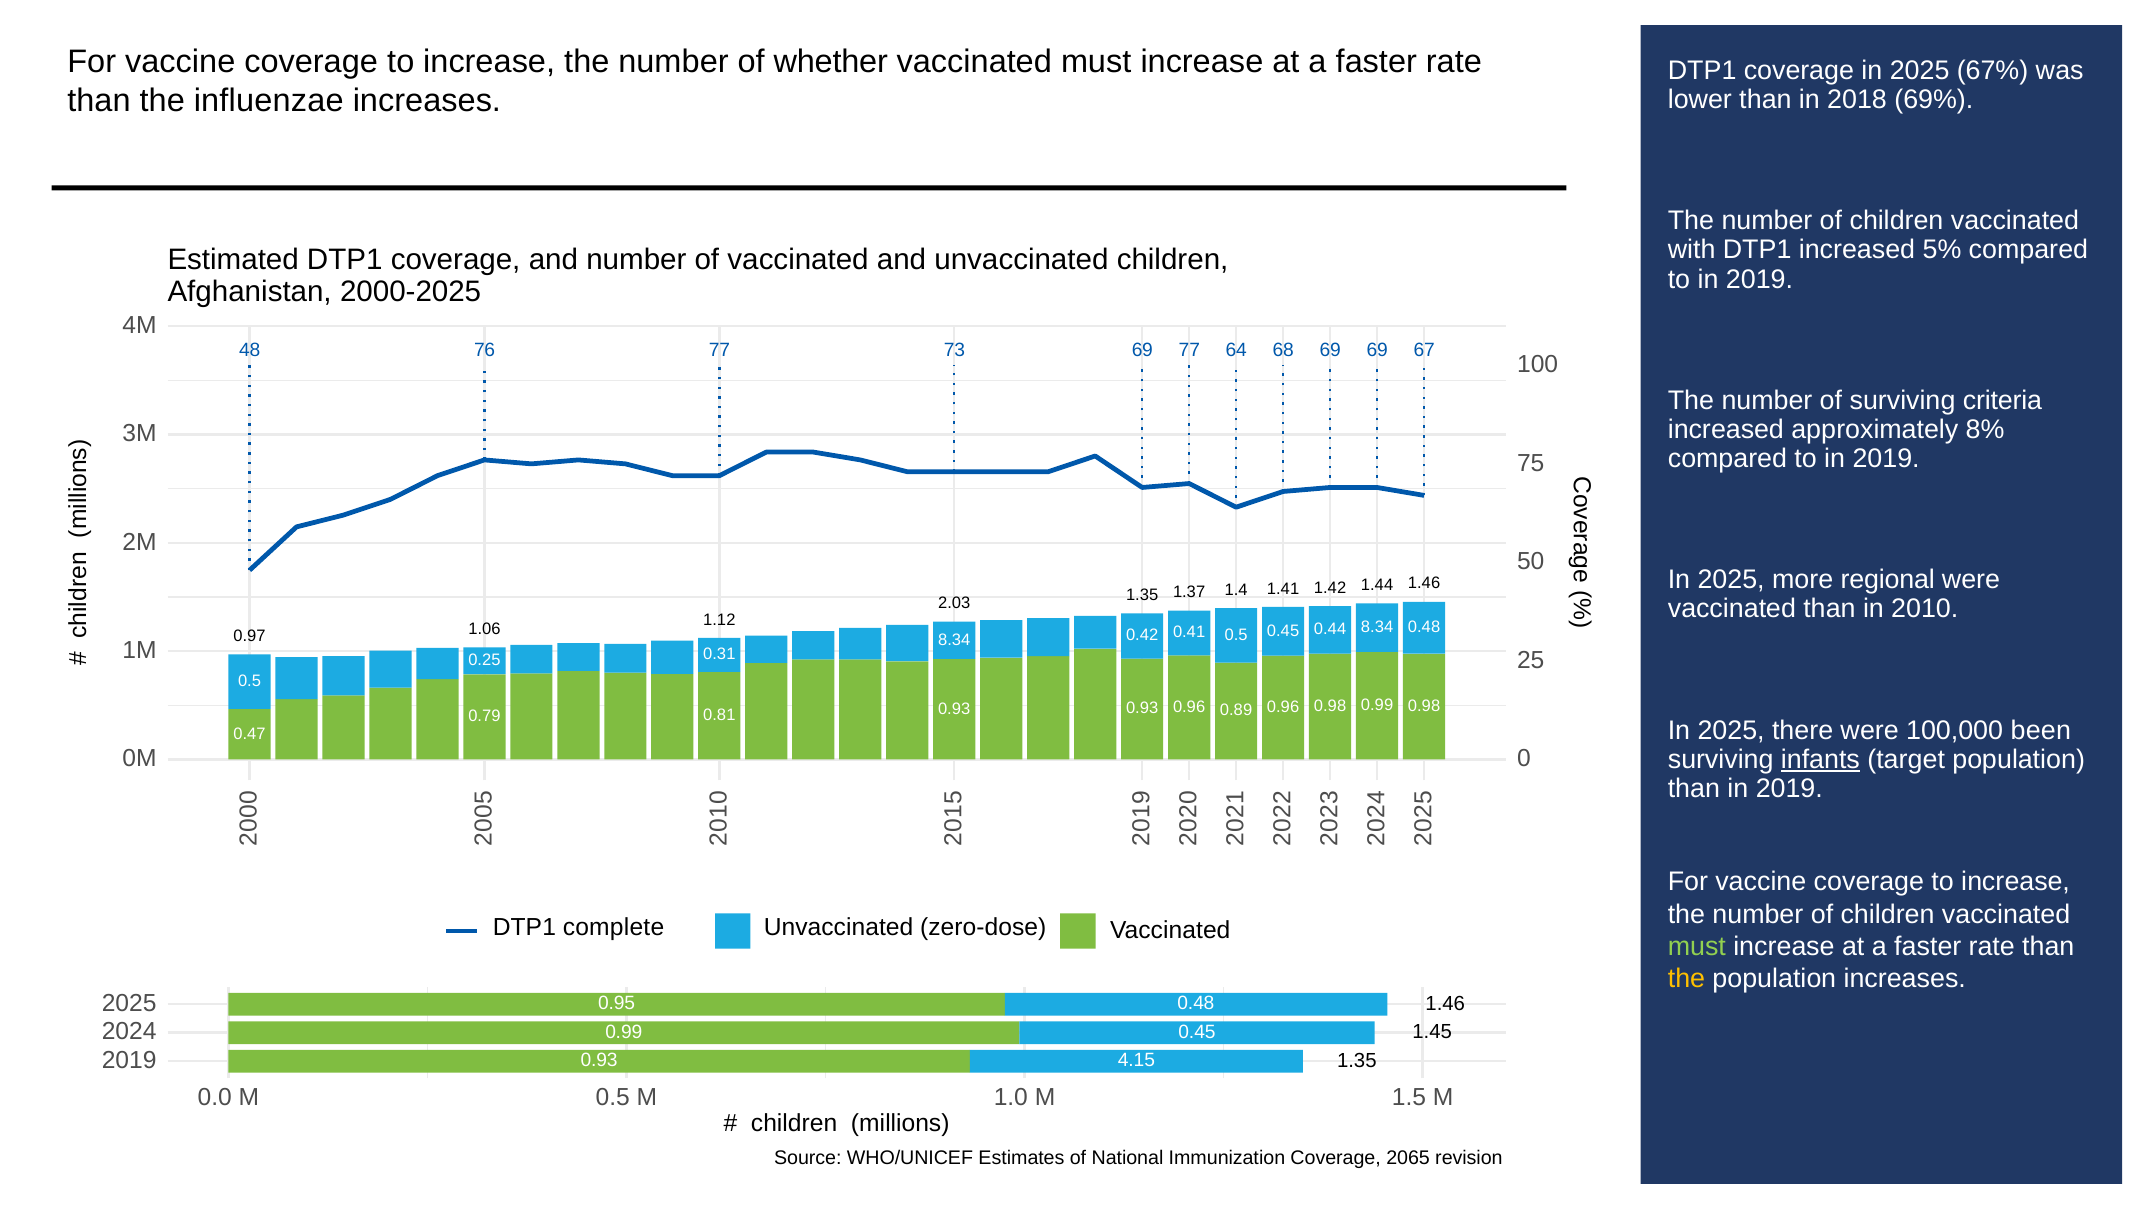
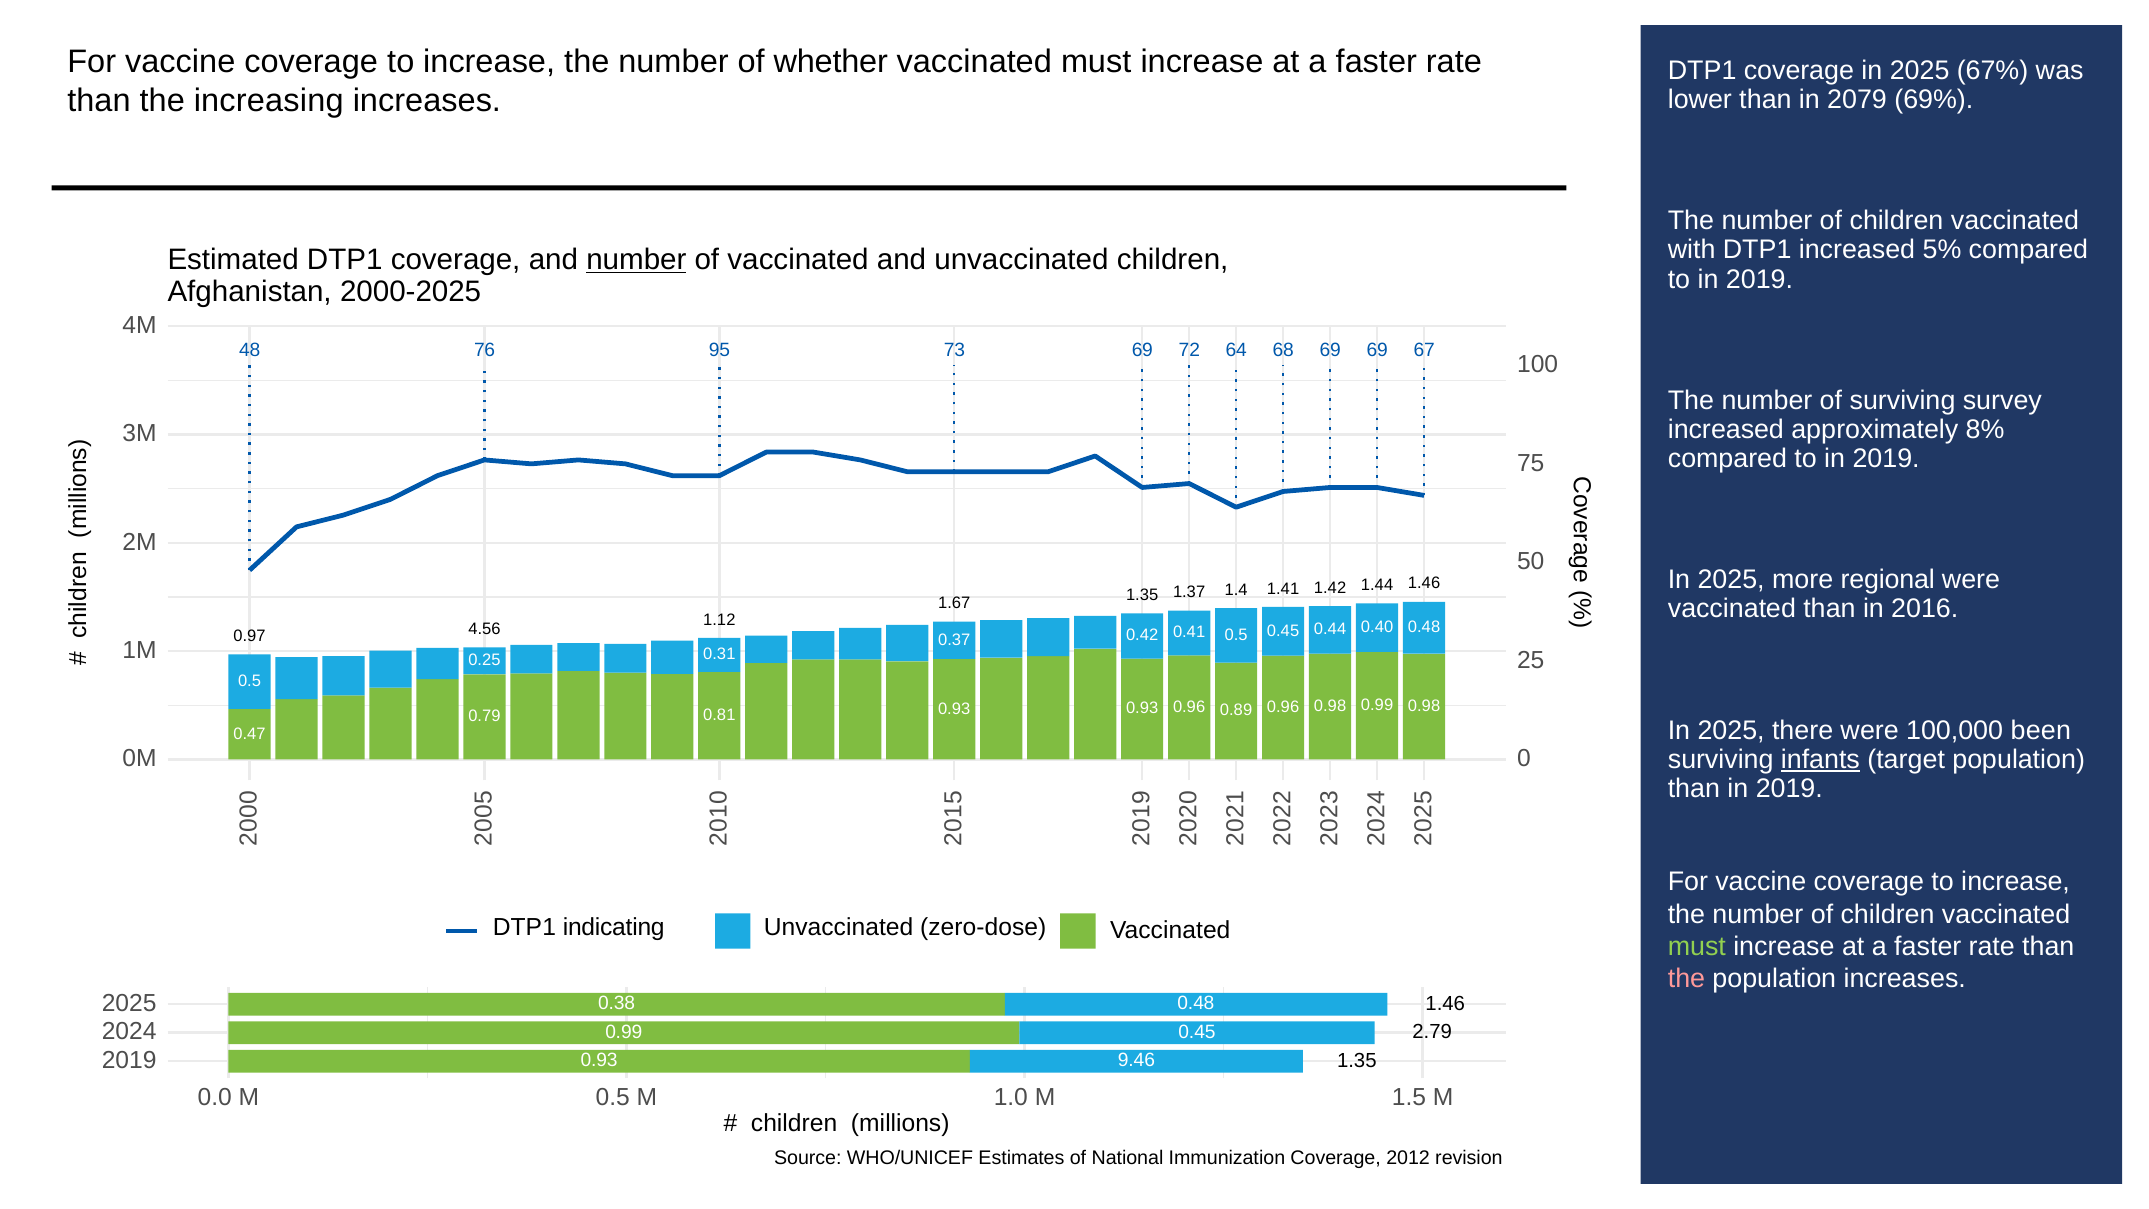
influenzae: influenzae -> increasing (269, 101)
2018: 2018 -> 2079 (1857, 100)
number underline: none -> present (636, 260)
76 77: 77 -> 95 (720, 350)
69 77: 77 -> 72 (1189, 350)
criteria: criteria -> survey (2002, 401)
2.03: 2.03 -> 1.67 (954, 603)
2010: 2010 -> 2016 (1925, 609)
8.34: 8.34 -> 0.40 (1377, 627)
1.06: 1.06 -> 4.56 (484, 629)
8.34: 8.34 -> 0.37 (954, 640)
complete: complete -> indicating (614, 928)
the colour: yellow -> pink (1686, 978)
0.95: 0.95 -> 0.38 (617, 1003)
1.45: 1.45 -> 2.79 (1432, 1032)
4.15: 4.15 -> 9.46 (1136, 1060)
2065: 2065 -> 2012 (1408, 1157)
